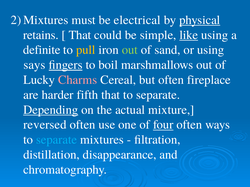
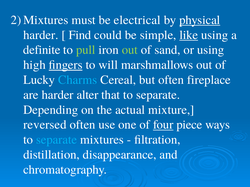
retains: retains -> harder (41, 35)
That: That -> Find (80, 35)
pull colour: yellow -> light green (86, 50)
says: says -> high (34, 65)
boil: boil -> will (108, 65)
Charms colour: pink -> light blue (78, 80)
fifth: fifth -> alter (88, 95)
Depending underline: present -> none (51, 110)
four often: often -> piece (189, 125)
